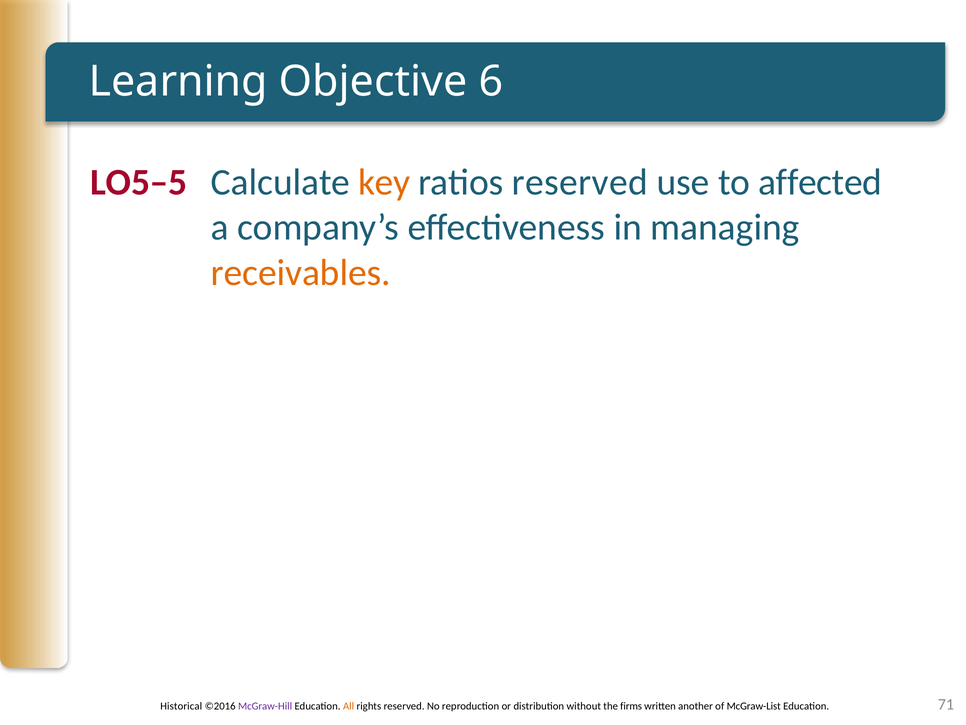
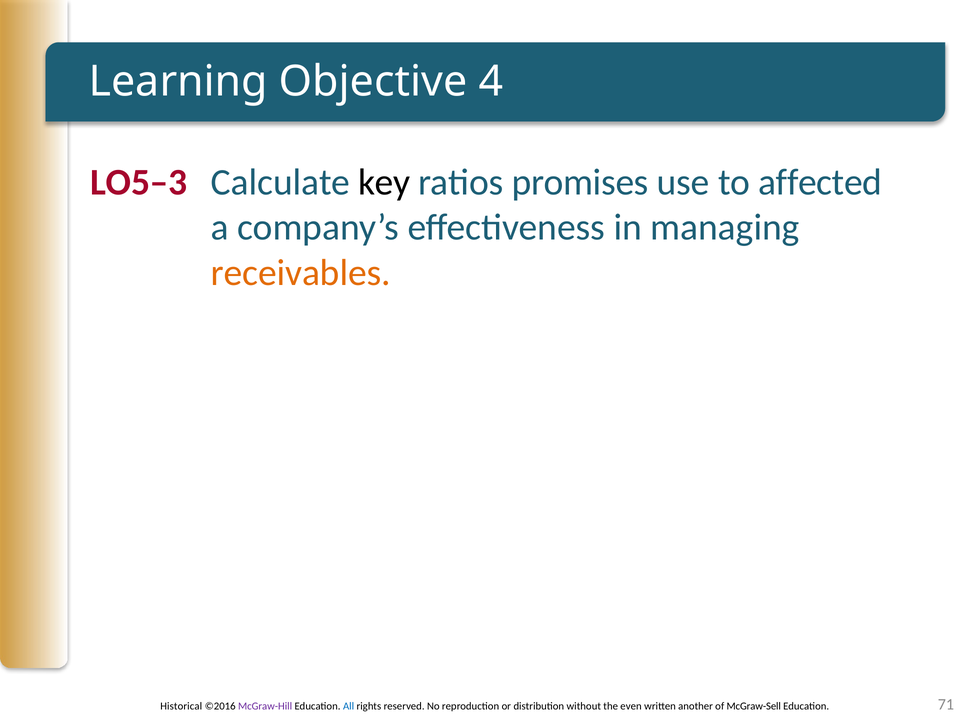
6: 6 -> 4 (491, 82)
LO5–5: LO5–5 -> LO5–3 (139, 182)
key colour: orange -> black (384, 182)
ratios reserved: reserved -> promises (580, 182)
All colour: orange -> blue (349, 705)
firms: firms -> even (631, 705)
McGraw-List: McGraw-List -> McGraw-Sell (754, 705)
